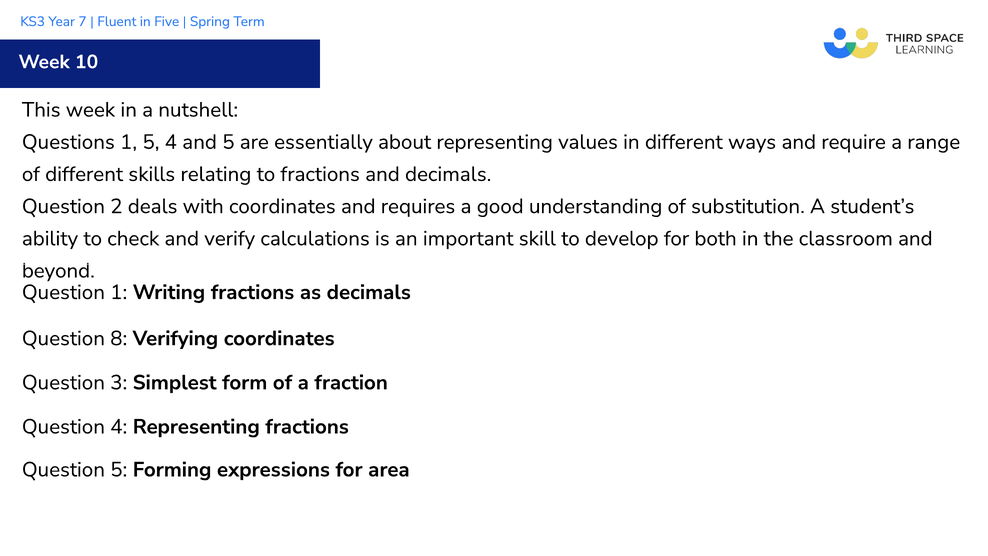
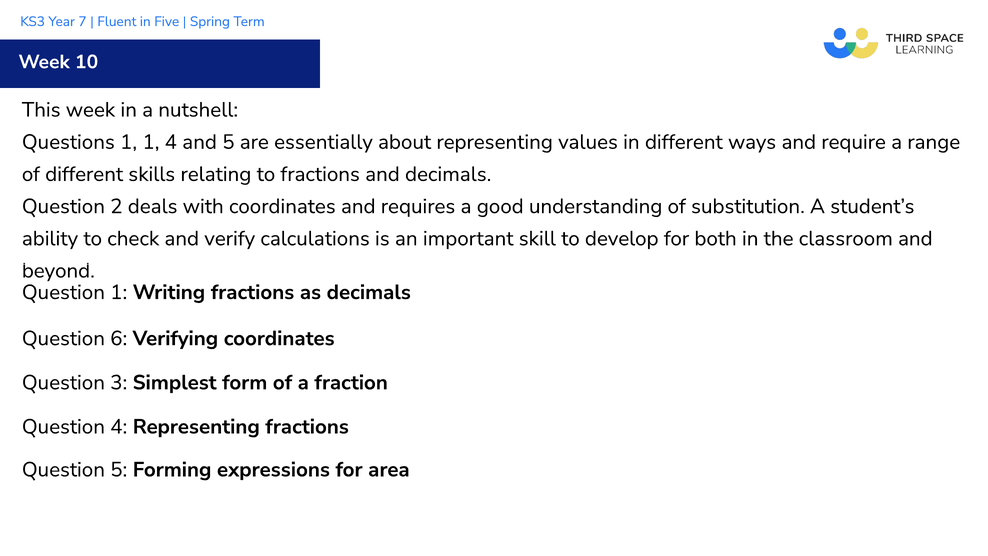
1 5: 5 -> 1 (151, 142)
8: 8 -> 6 (119, 338)
